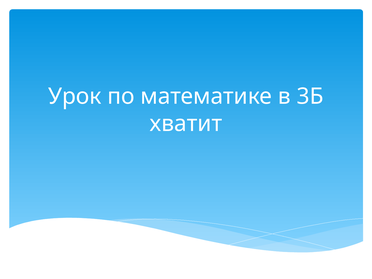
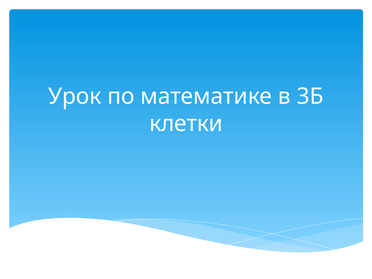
хватит: хватит -> клетки (186, 124)
